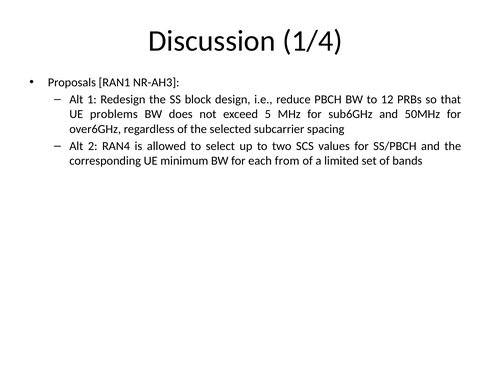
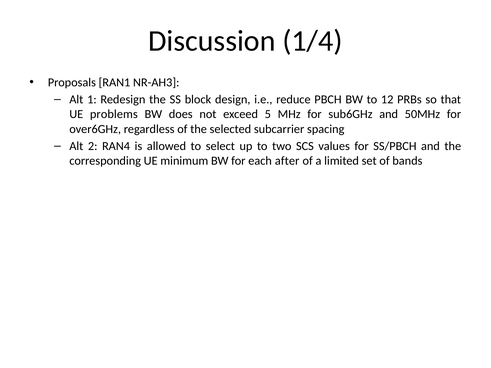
from: from -> after (287, 161)
